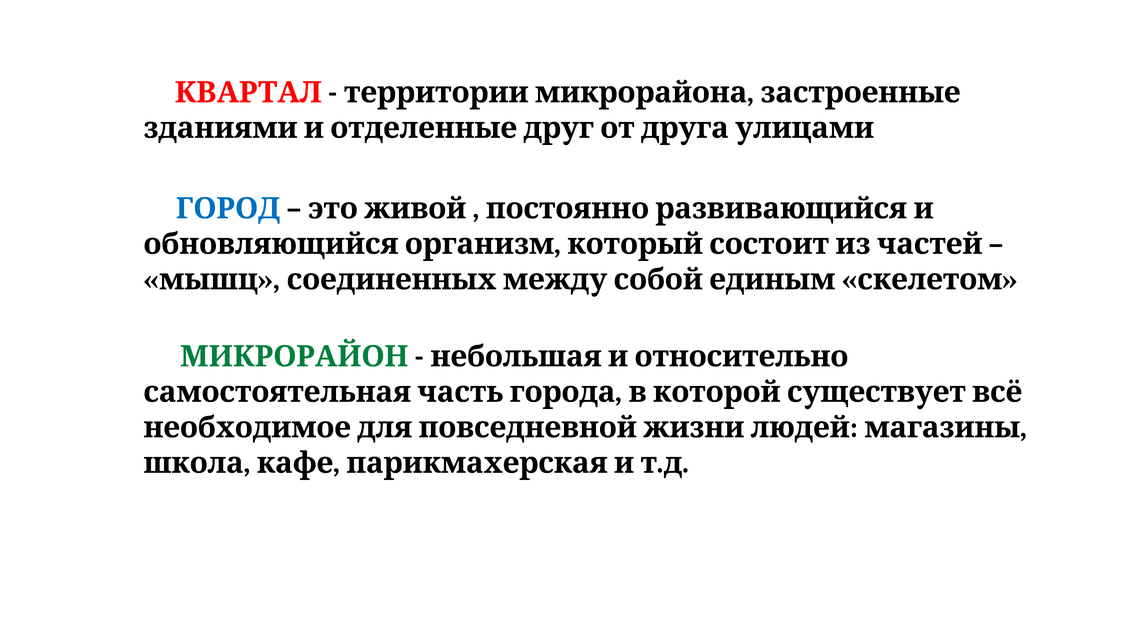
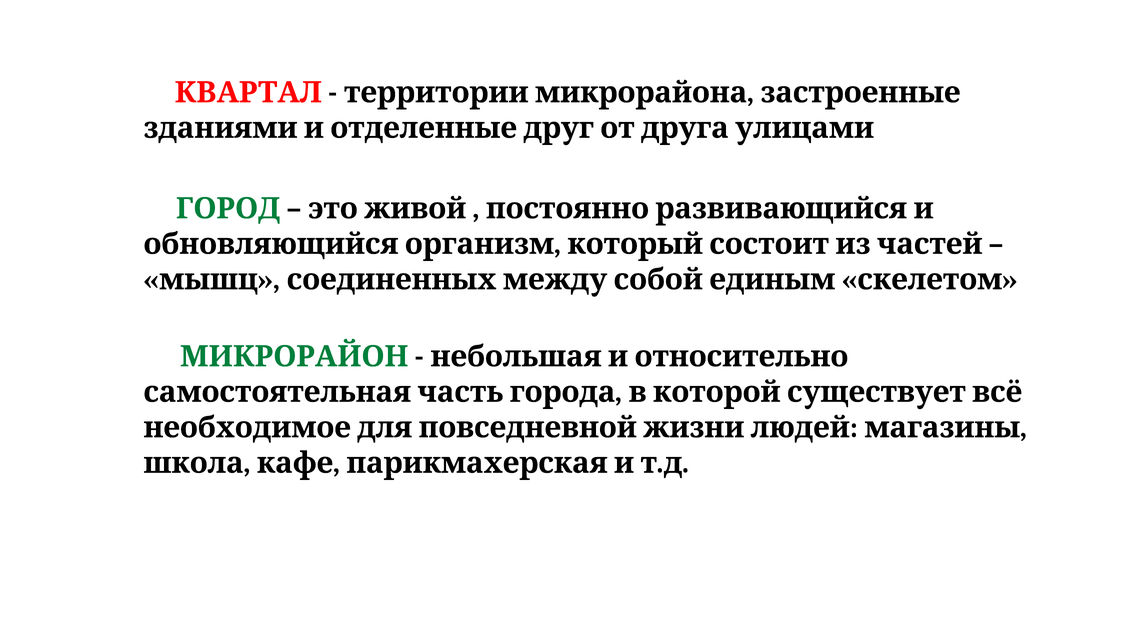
ГОРОД colour: blue -> green (228, 209)
